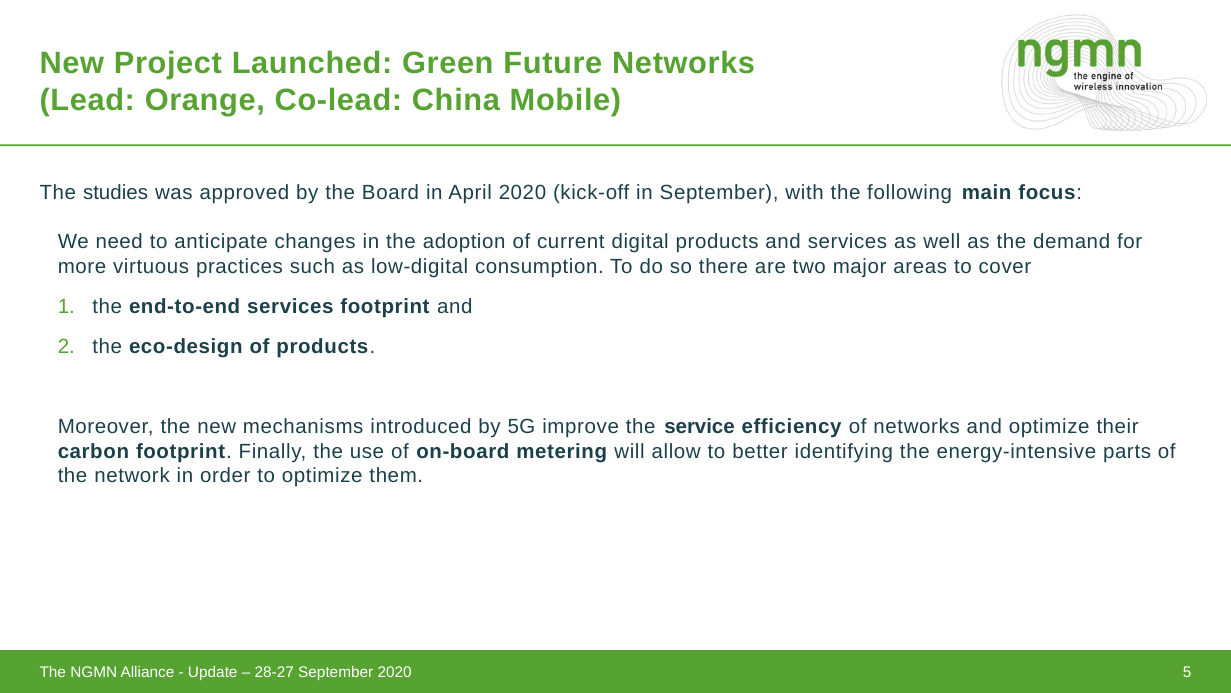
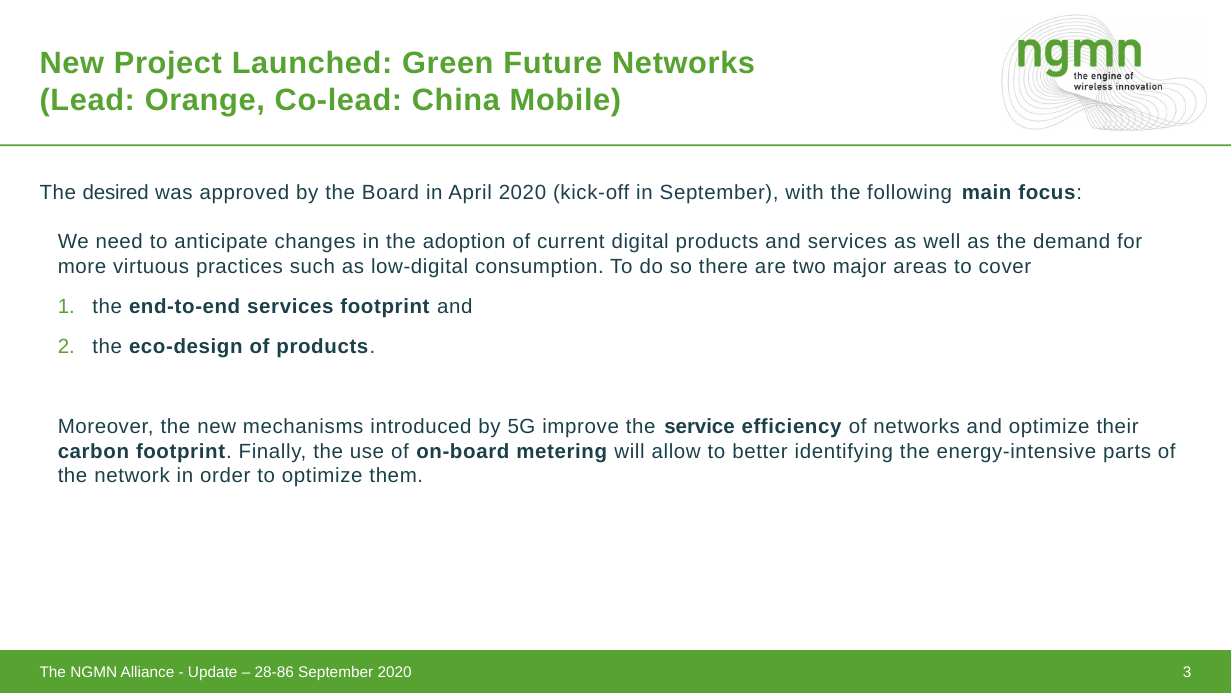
studies: studies -> desired (116, 193)
28-27: 28-27 -> 28-86 (274, 672)
5: 5 -> 3 (1187, 672)
